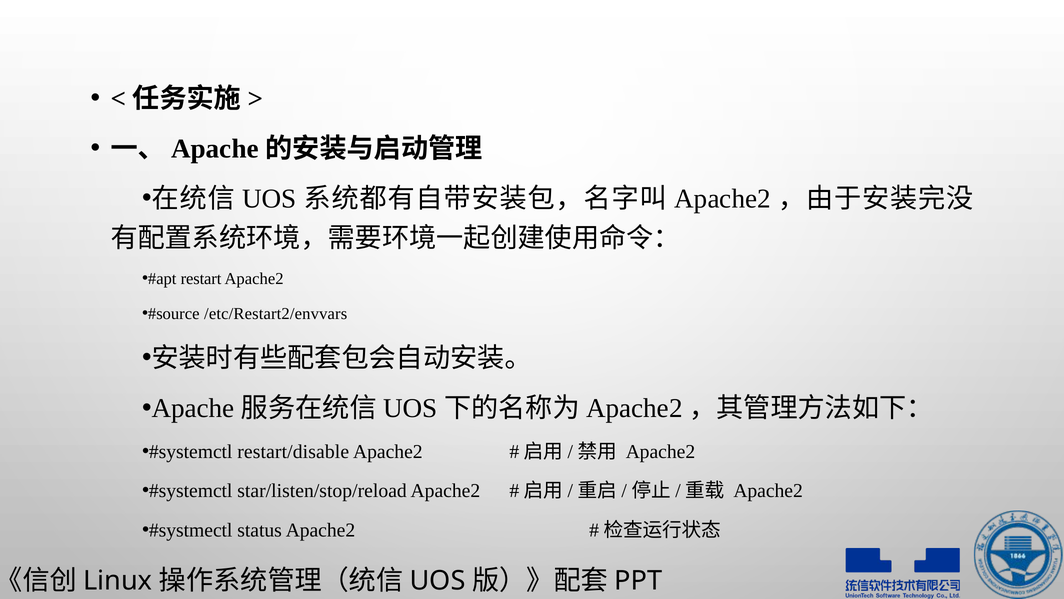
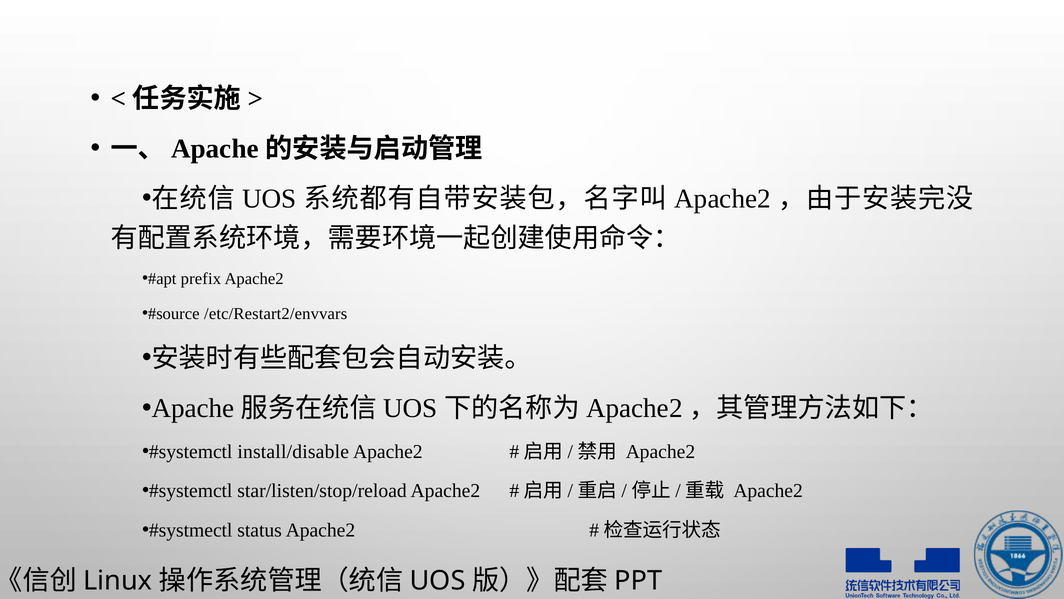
restart: restart -> prefix (201, 278)
restart/disable: restart/disable -> install/disable (293, 451)
